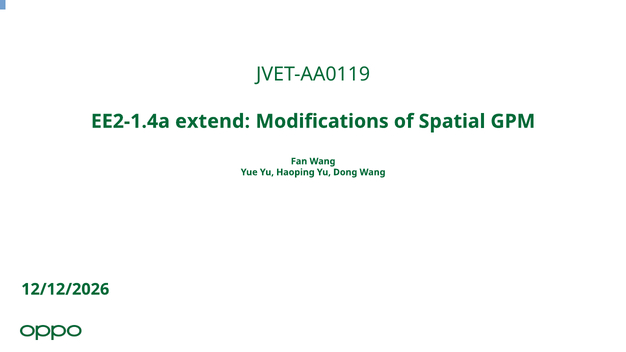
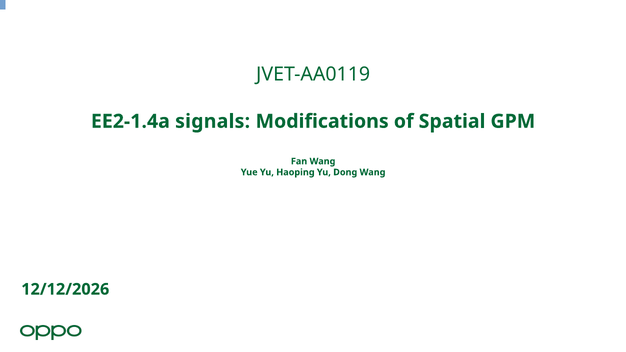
extend: extend -> signals (213, 121)
